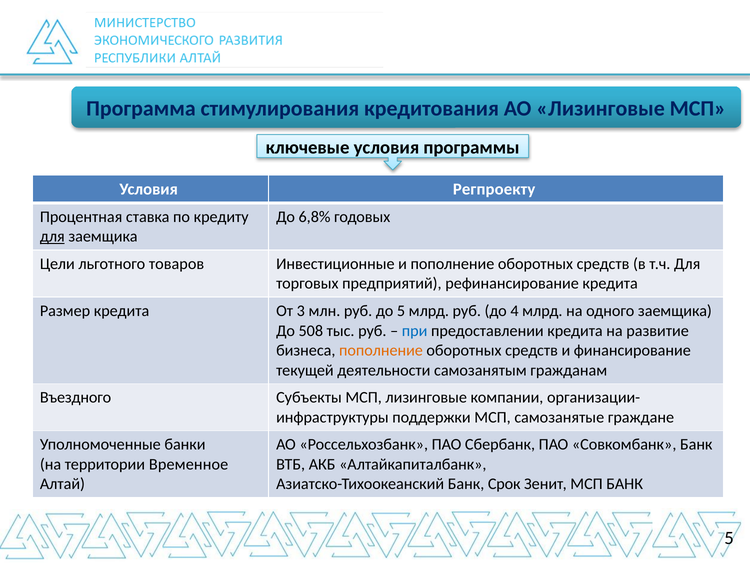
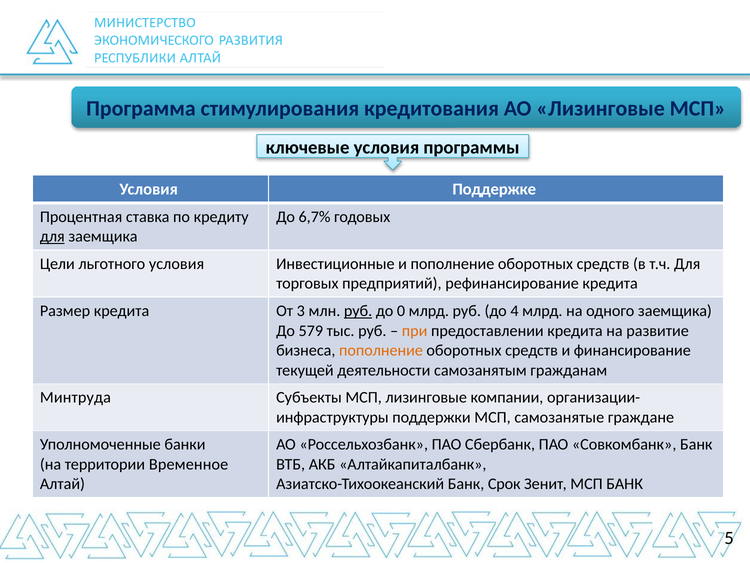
Регпроекту: Регпроекту -> Поддержке (494, 189)
6,8%: 6,8% -> 6,7% (315, 217)
льготного товаров: товаров -> условия (177, 264)
руб underline: none -> present (358, 311)
до 5: 5 -> 0 (401, 311)
508: 508 -> 579 (311, 330)
при colour: blue -> orange (415, 330)
Въездного: Въездного -> Минтруда (75, 397)
